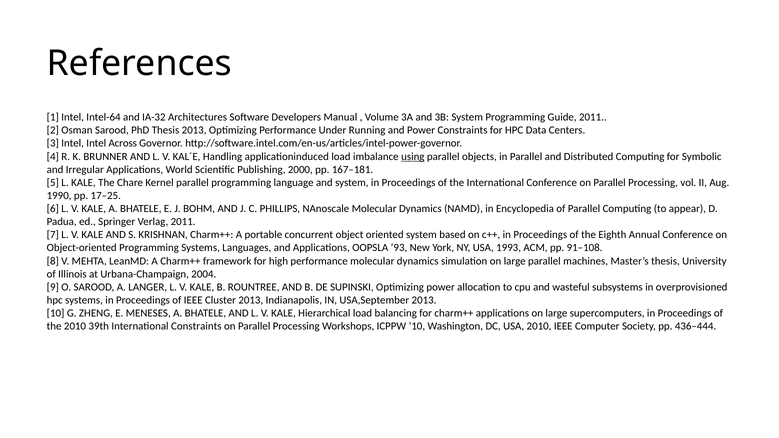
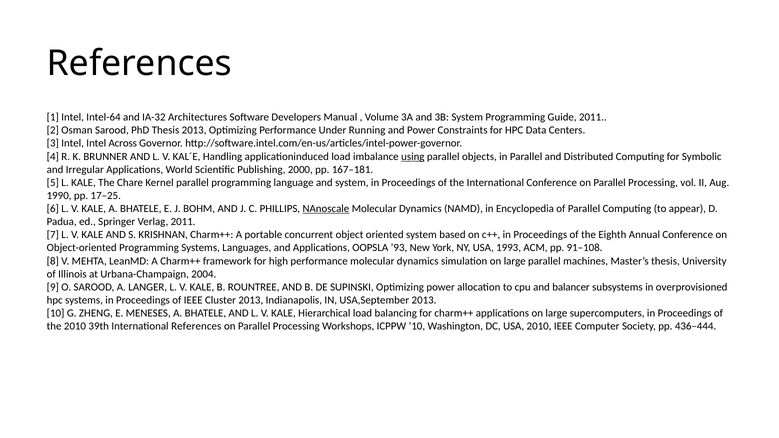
NAnoscale underline: none -> present (326, 209)
wasteful: wasteful -> balancer (571, 287)
International Constraints: Constraints -> References (196, 326)
